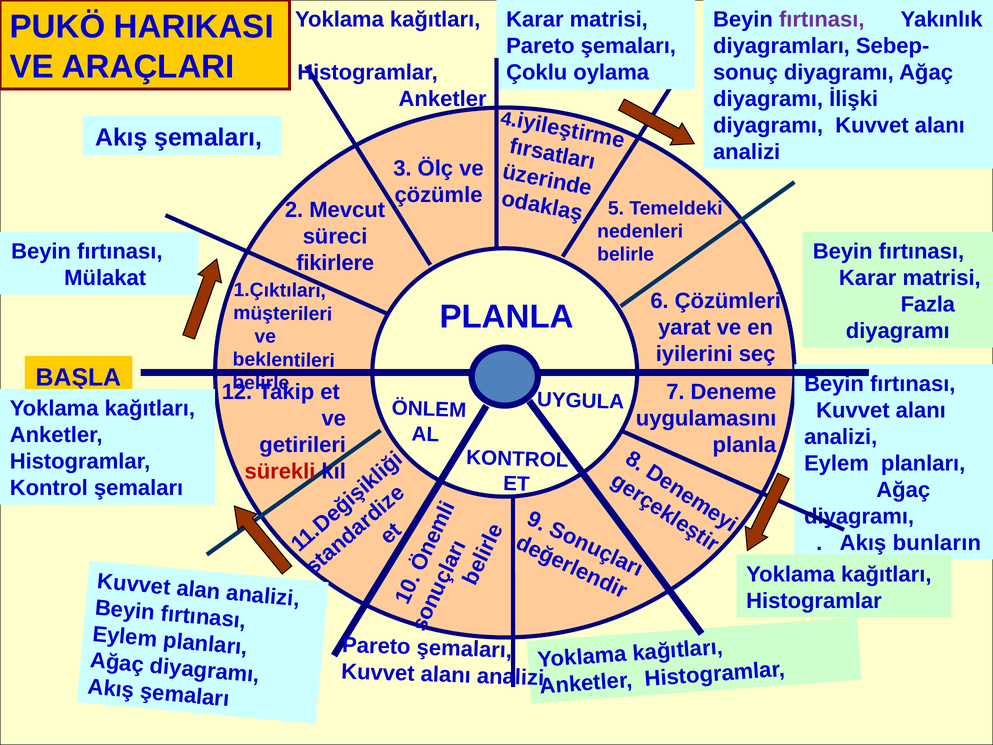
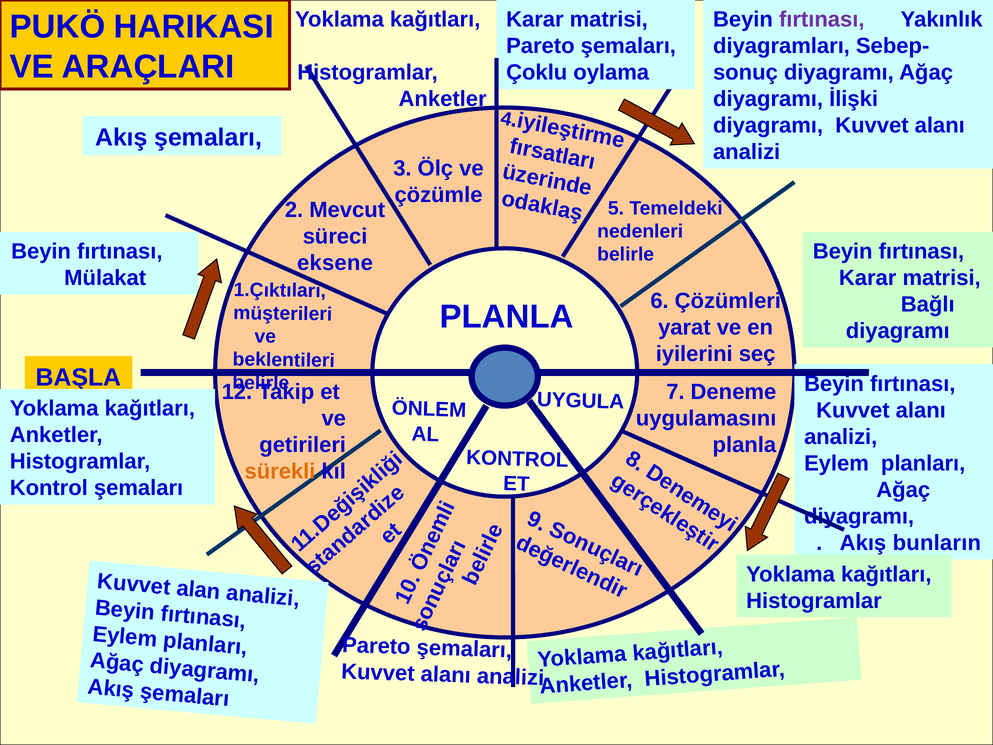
fikirlere: fikirlere -> eksene (335, 263)
Fazla: Fazla -> Bağlı (928, 304)
sürekli colour: red -> orange (280, 471)
